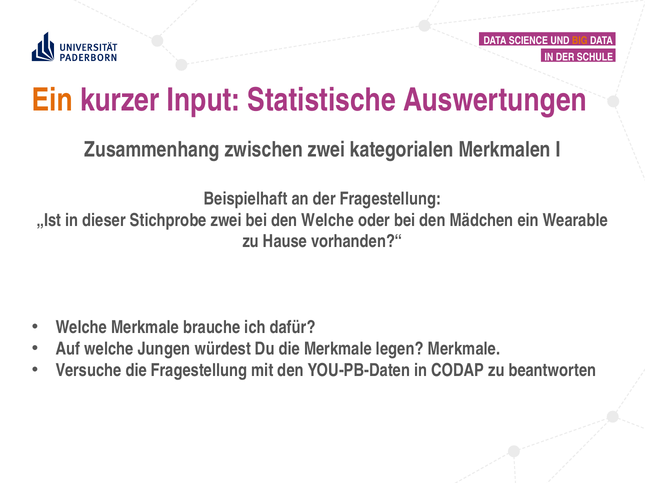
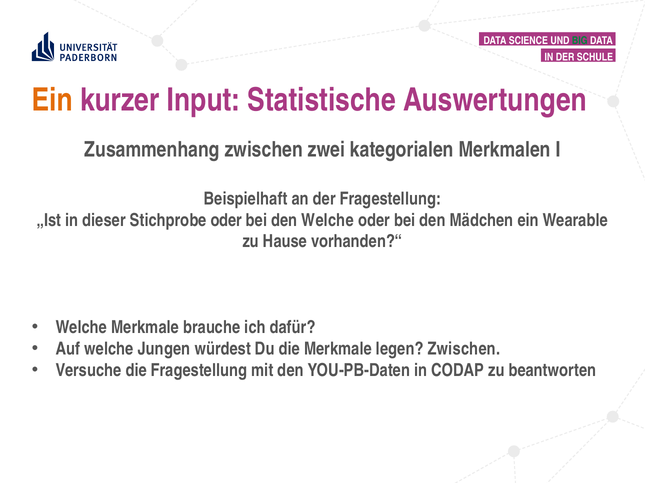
BIG colour: orange -> green (580, 41)
Stichprobe zwei: zwei -> oder (226, 220)
legen Merkmale: Merkmale -> Zwischen (464, 349)
